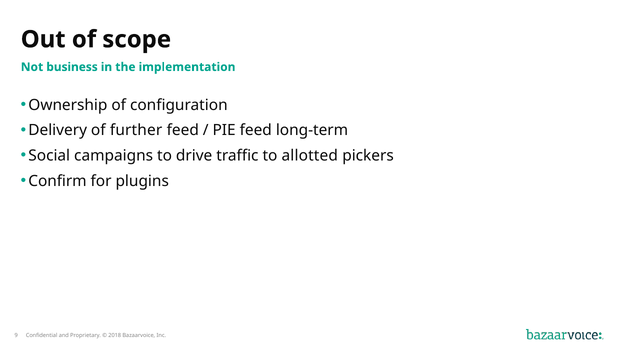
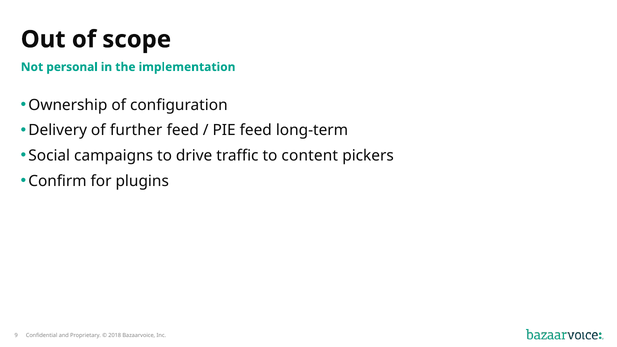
business: business -> personal (72, 67)
allotted: allotted -> content (310, 156)
